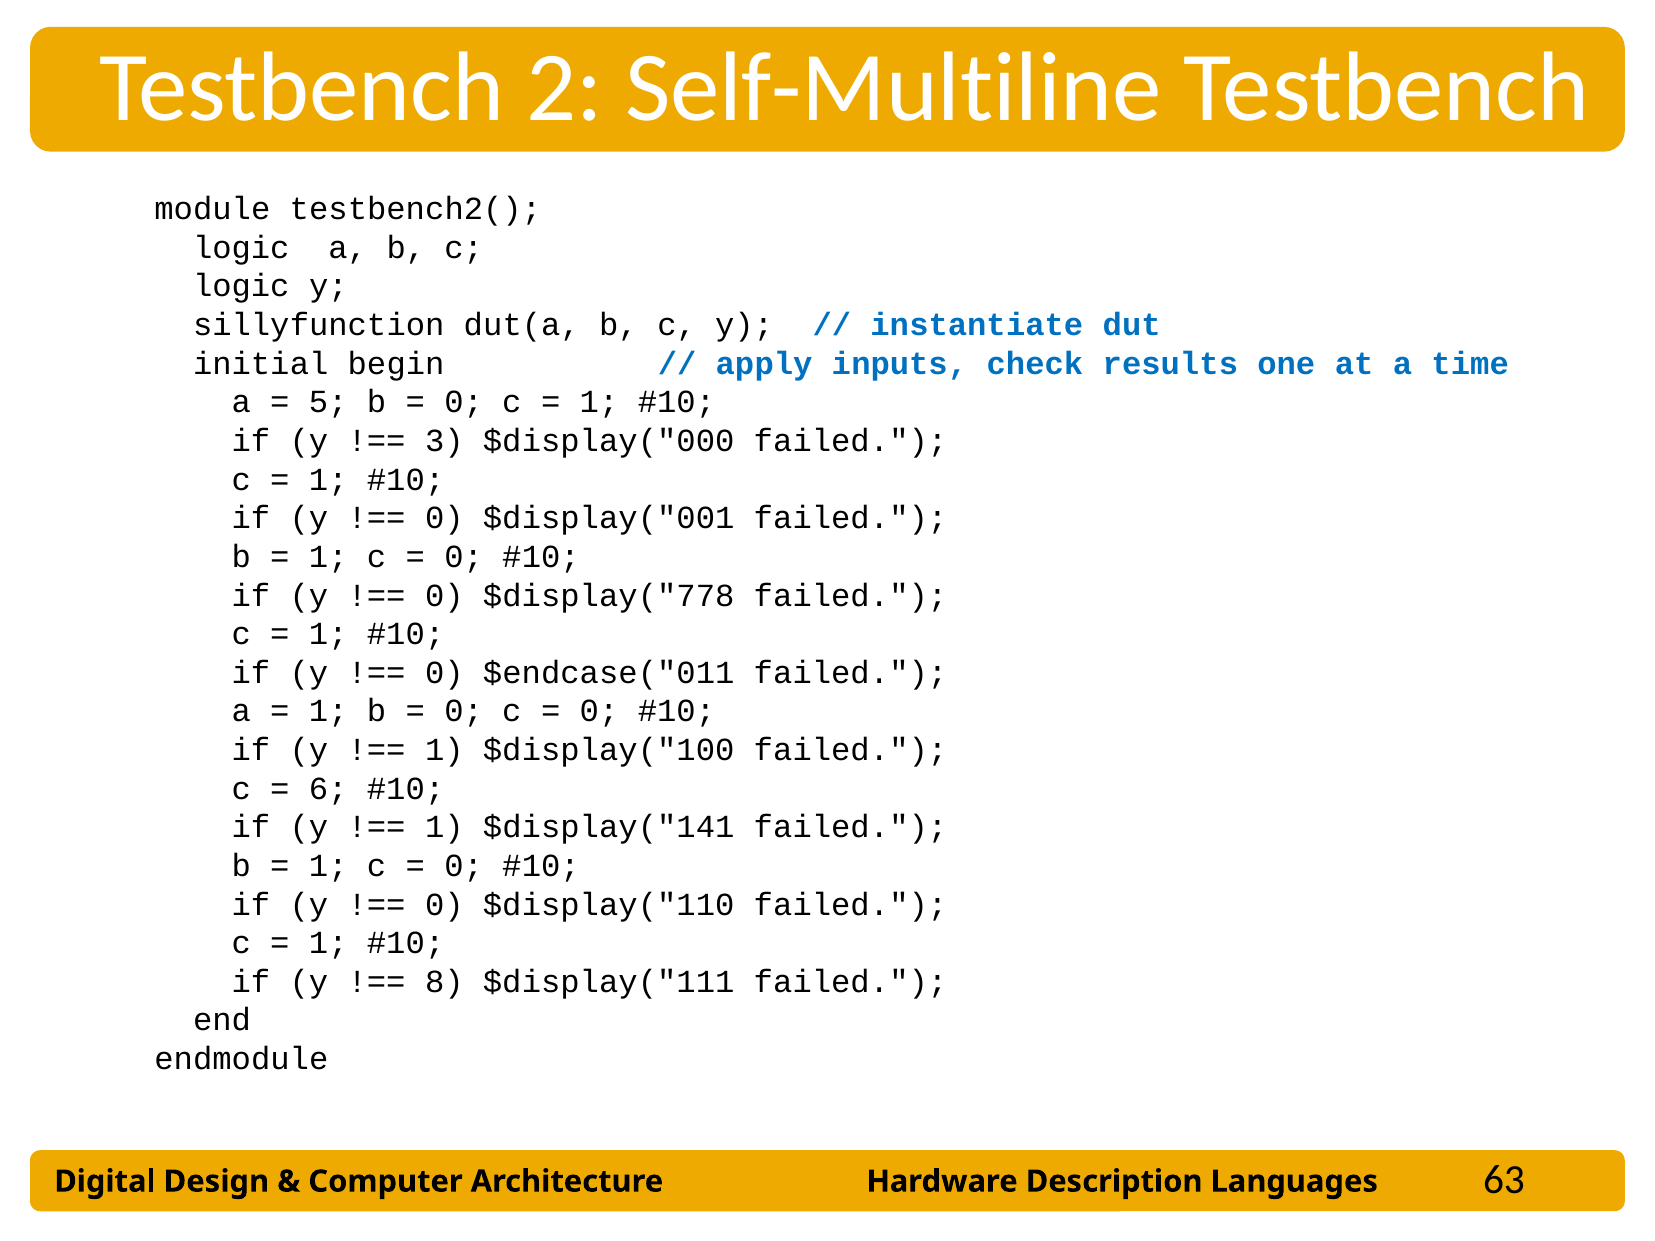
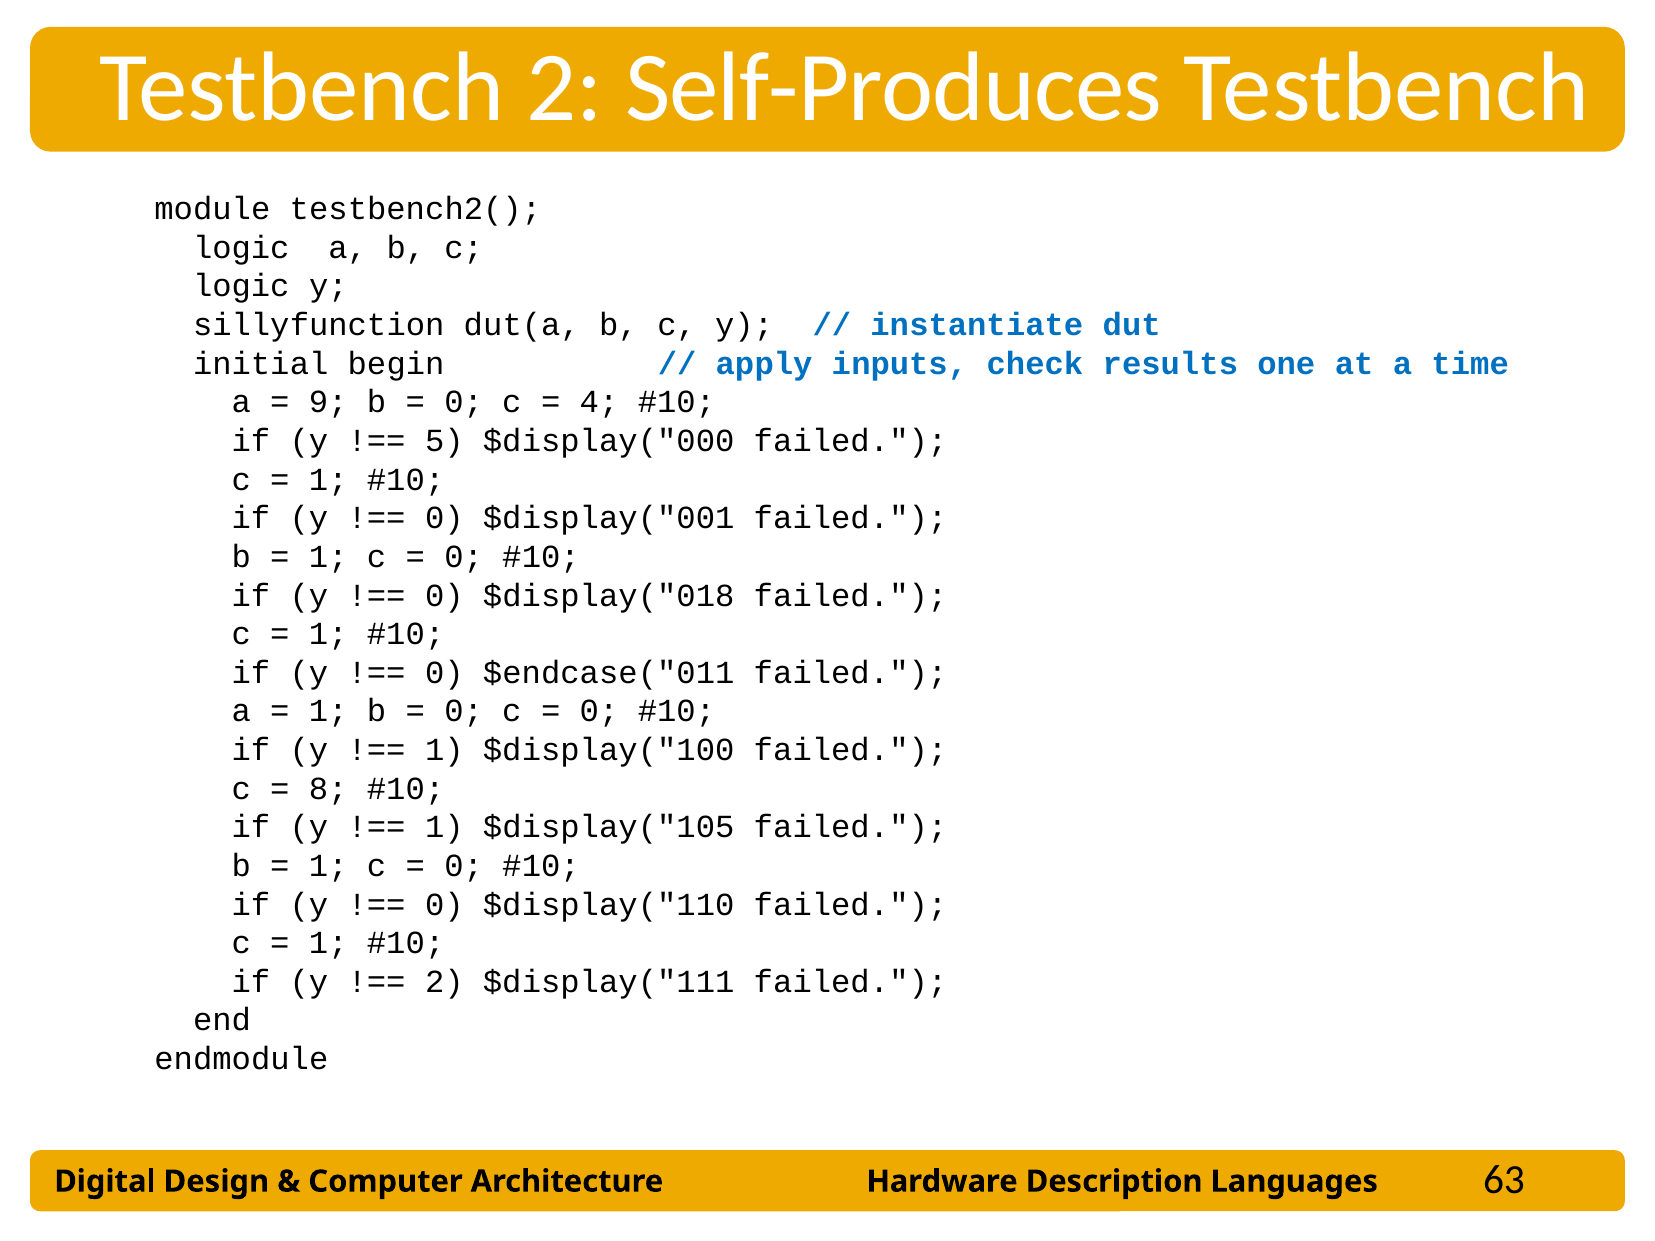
Self-Multiline: Self-Multiline -> Self-Produces (894, 88)
5: 5 -> 9 (328, 402)
1: 1 -> 4 (599, 402)
3: 3 -> 5 (444, 441)
$display("778: $display("778 -> $display("018 (609, 596)
6: 6 -> 8 (328, 789)
$display("141: $display("141 -> $display("105 (609, 827)
8: 8 -> 2 (444, 982)
